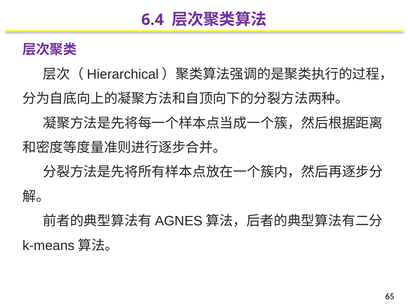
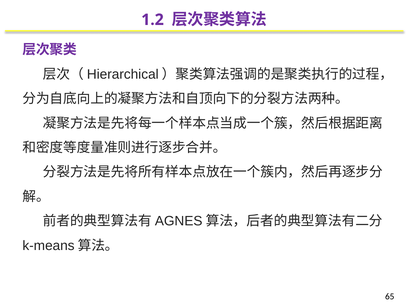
6.4: 6.4 -> 1.2 (153, 20)
